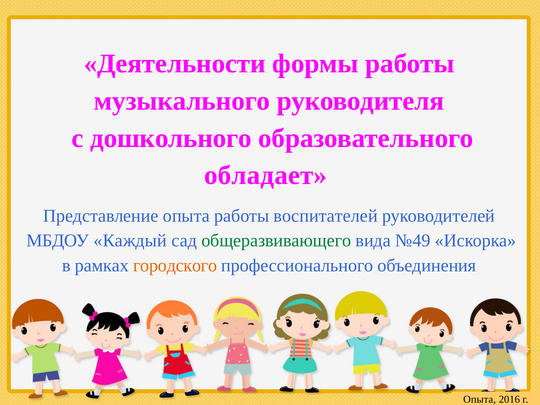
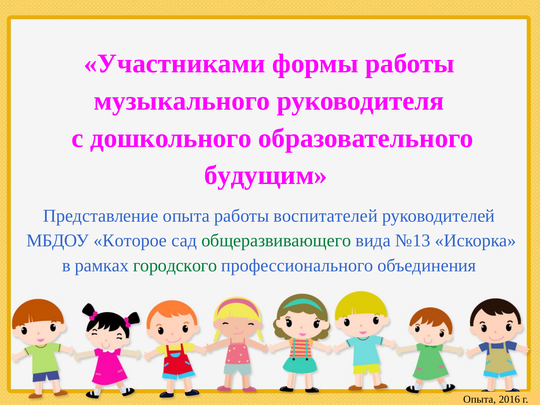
Деятельности: Деятельности -> Участниками (175, 64)
обладает: обладает -> будущим (266, 175)
Каждый: Каждый -> Которое (130, 241)
№49: №49 -> №13 (413, 241)
городского colour: orange -> green (175, 266)
